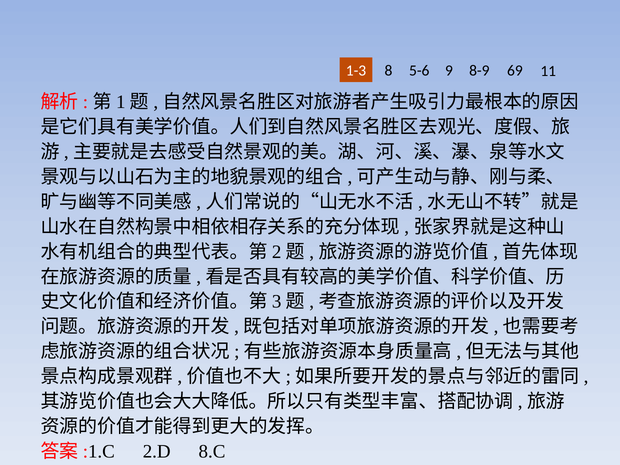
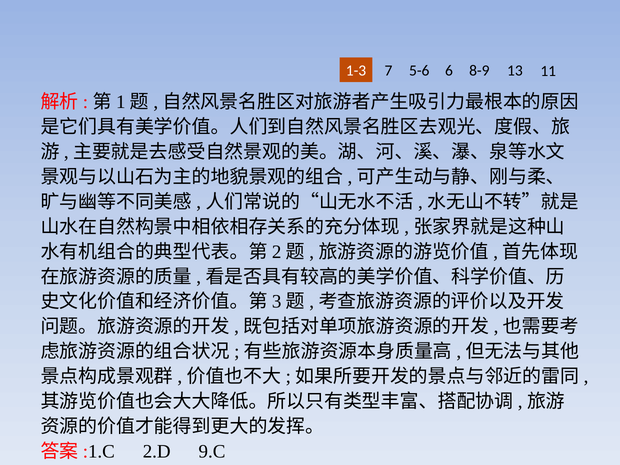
8: 8 -> 7 (388, 71)
9: 9 -> 6 (449, 71)
69: 69 -> 13 (515, 71)
8.C: 8.C -> 9.C (212, 452)
